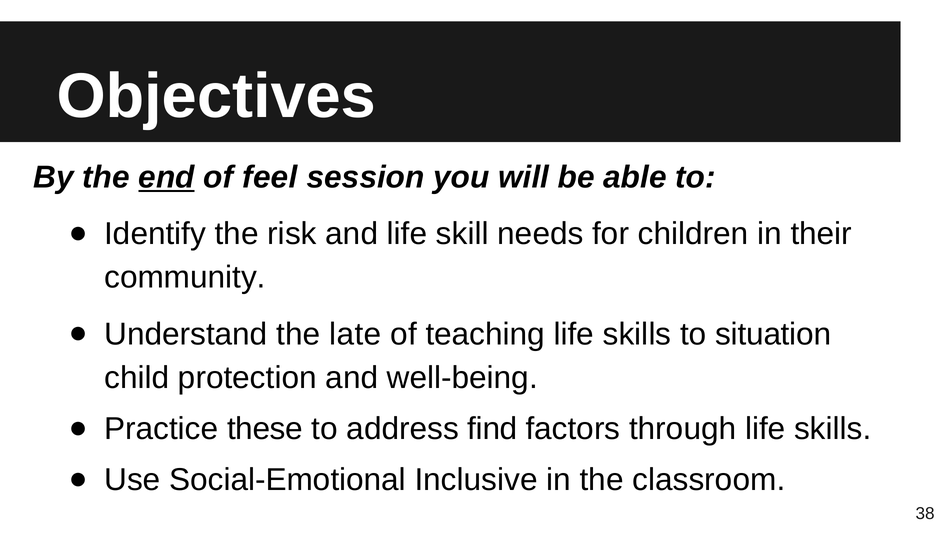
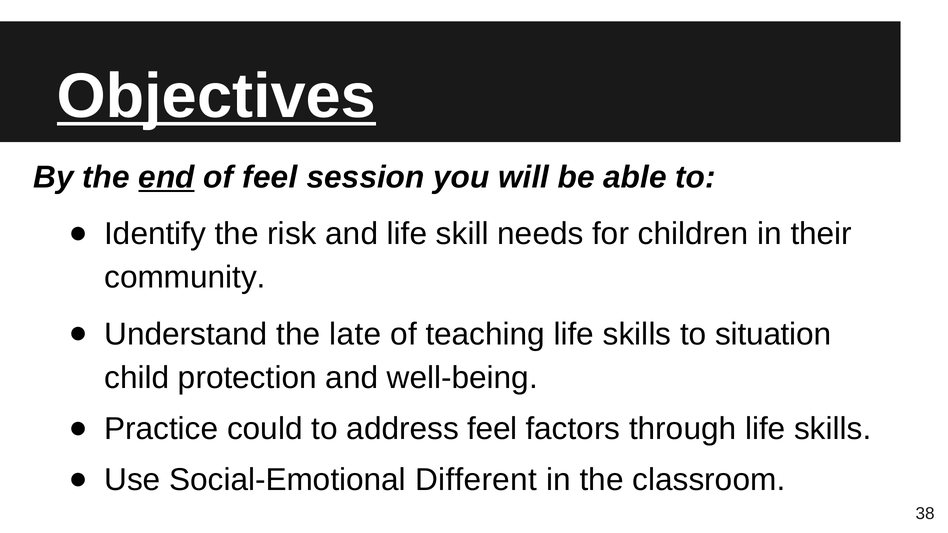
Objectives underline: none -> present (216, 97)
these: these -> could (265, 429)
address find: find -> feel (492, 429)
Inclusive: Inclusive -> Different (476, 480)
